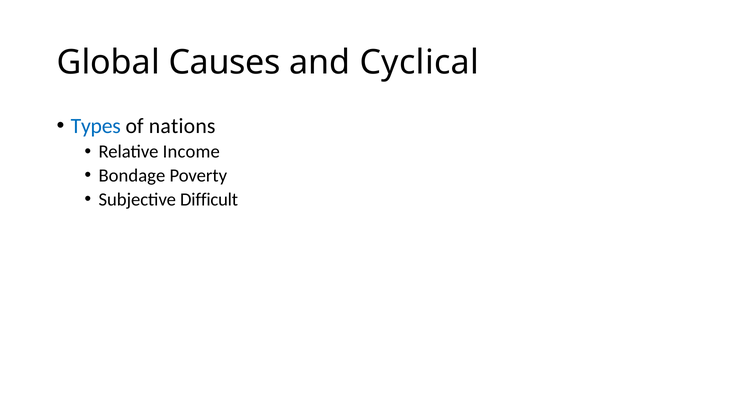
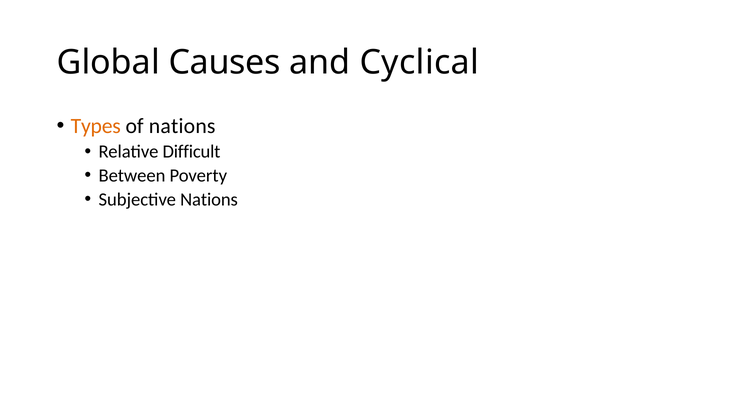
Types colour: blue -> orange (96, 126)
Income: Income -> Difficult (191, 151)
Bondage: Bondage -> Between (132, 175)
Subjective Difficult: Difficult -> Nations (209, 199)
